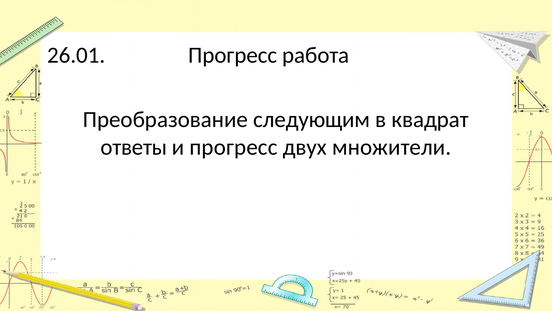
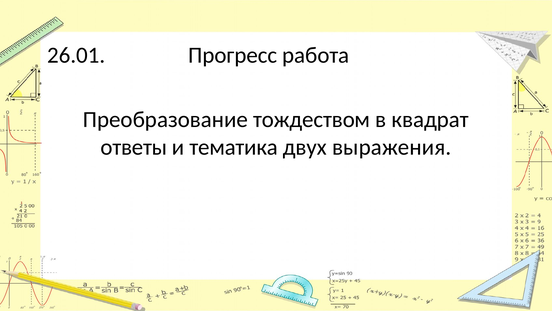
следующим: следующим -> тождеством (312, 120)
и прогресс: прогресс -> тематика (234, 147)
множители: множители -> выражения (392, 147)
